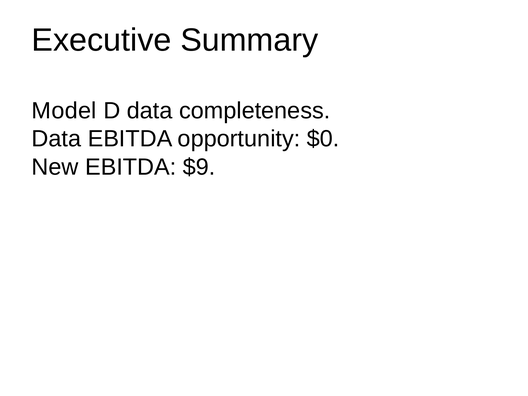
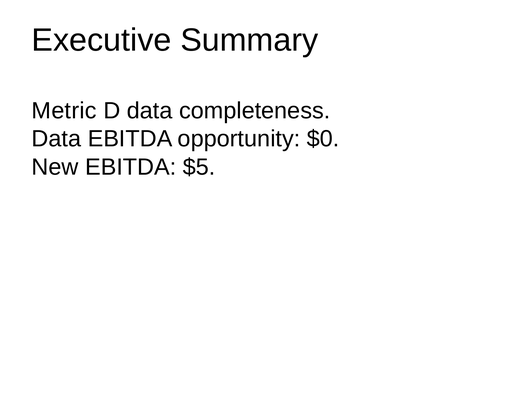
Model: Model -> Metric (64, 111)
$9: $9 -> $5 (199, 167)
